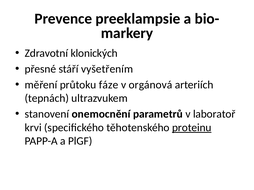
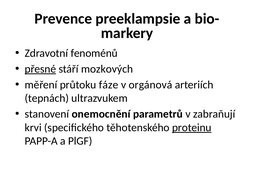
klonických: klonických -> fenoménů (94, 53)
přesné underline: none -> present (40, 69)
vyšetřením: vyšetřením -> mozkových (107, 69)
laboratoř: laboratoř -> zabraňují (214, 114)
